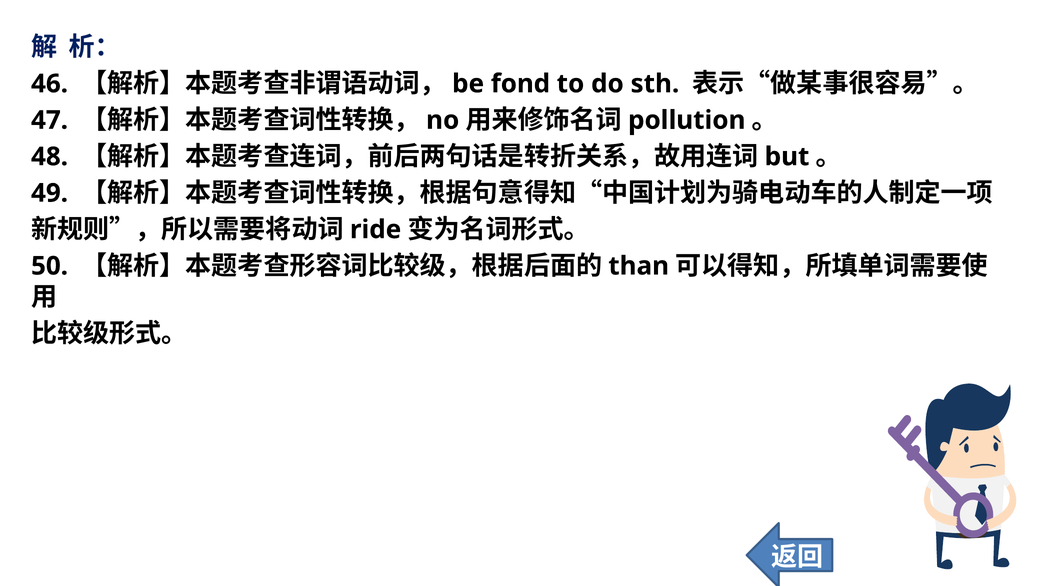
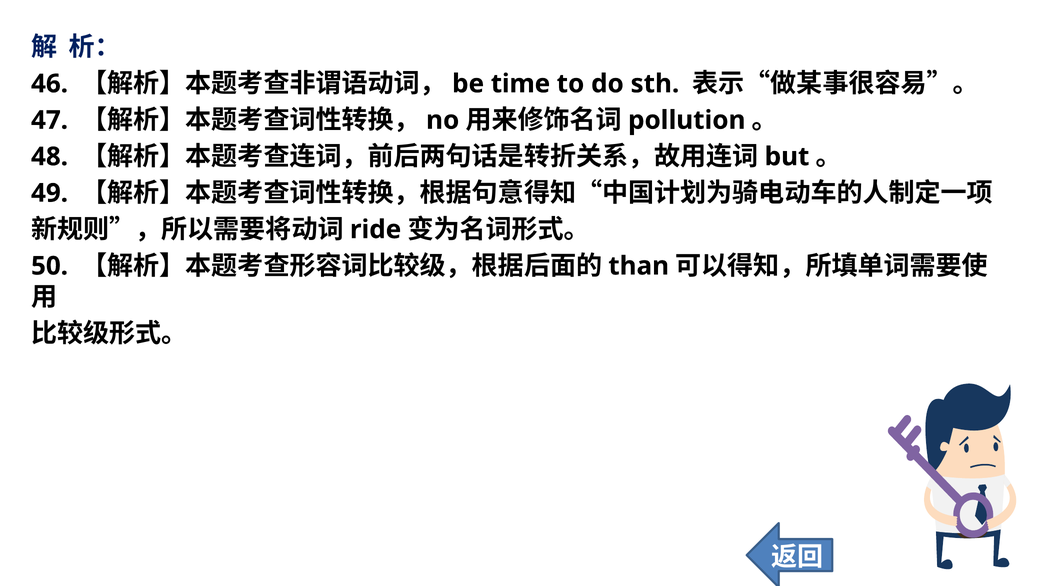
fond: fond -> time (520, 84)
